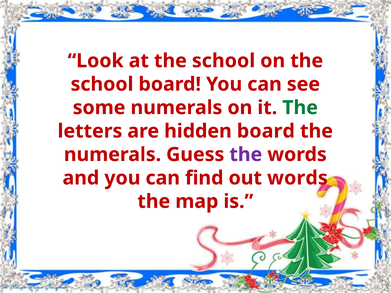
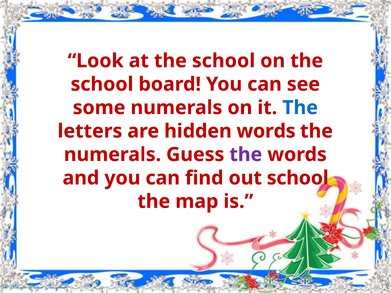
The colour: green -> blue (300, 108)
hidden board: board -> words (266, 131)
out words: words -> school (298, 178)
